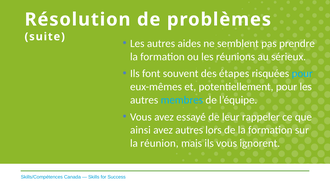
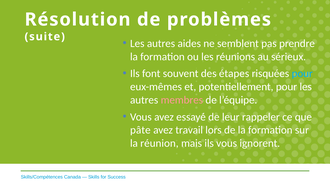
membres colour: light blue -> pink (182, 100)
ainsi: ainsi -> pâte (140, 130)
avez autres: autres -> travail (189, 130)
